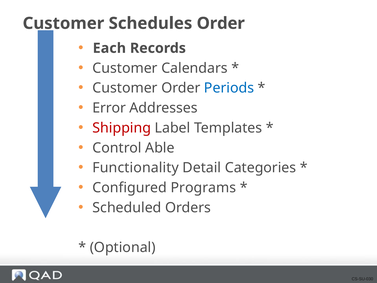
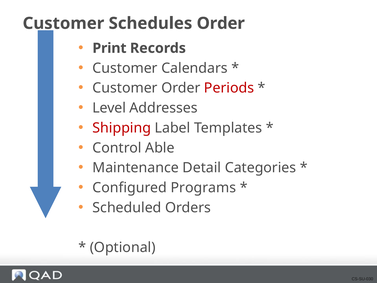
Each: Each -> Print (109, 48)
Periods colour: blue -> red (229, 88)
Error: Error -> Level (109, 108)
Functionality: Functionality -> Maintenance (136, 168)
